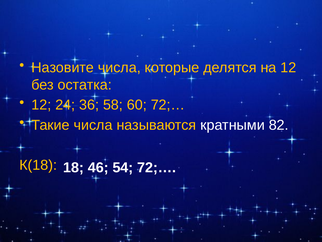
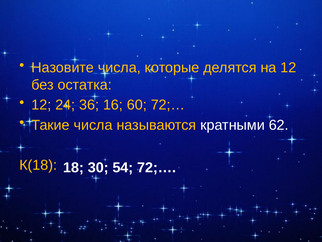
58: 58 -> 16 (113, 105)
82: 82 -> 62 (279, 125)
46: 46 -> 30 (98, 167)
